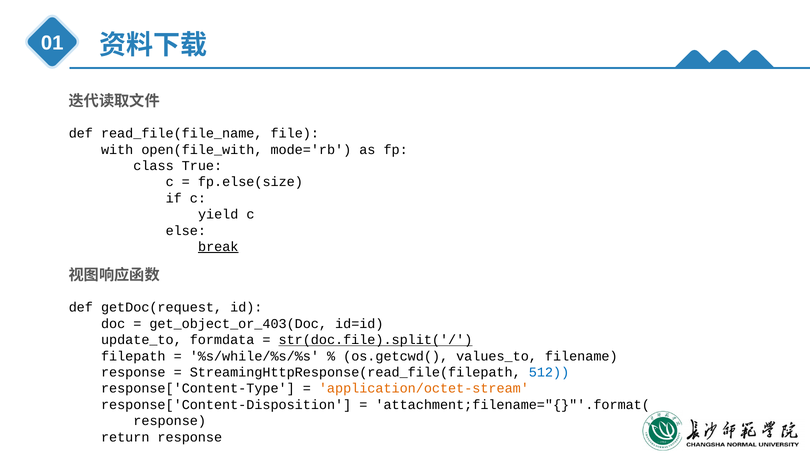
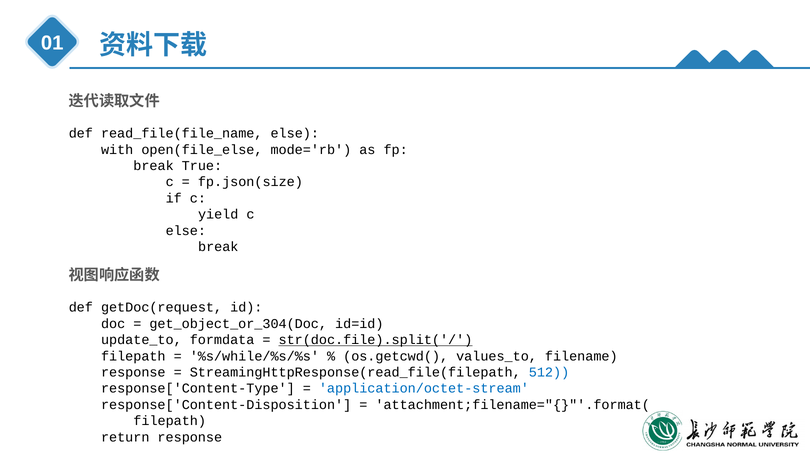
read_file(file_name file: file -> else (295, 133)
open(file_with: open(file_with -> open(file_else (202, 149)
class: class -> break (154, 166)
fp.else(size: fp.else(size -> fp.json(size (250, 182)
break underline: present -> none (218, 247)
get_object_or_403(Doc: get_object_or_403(Doc -> get_object_or_304(Doc (238, 323)
application/octet-stream colour: orange -> blue (424, 388)
response: response -> filepath (170, 421)
